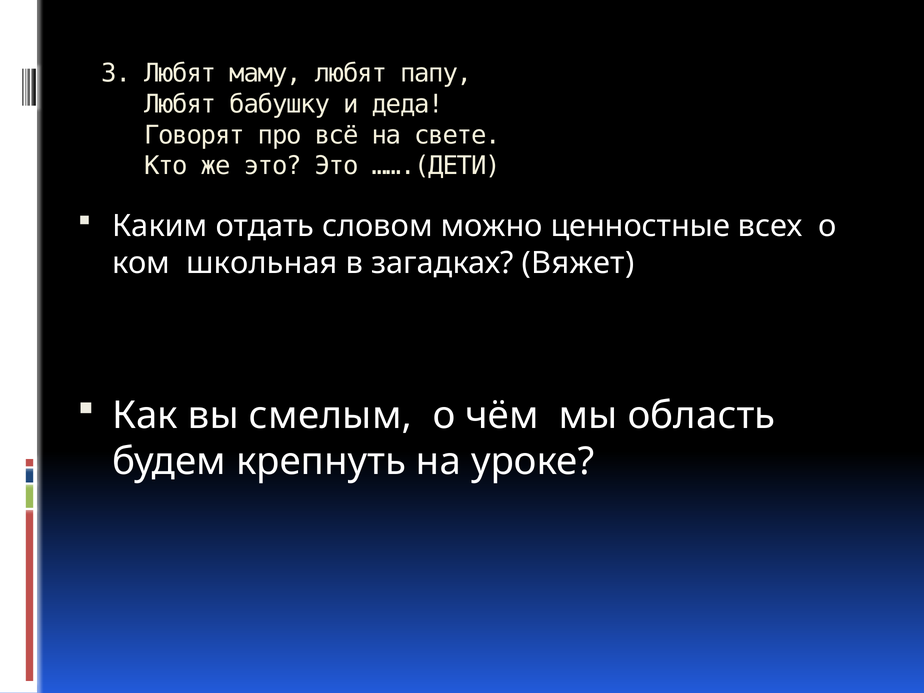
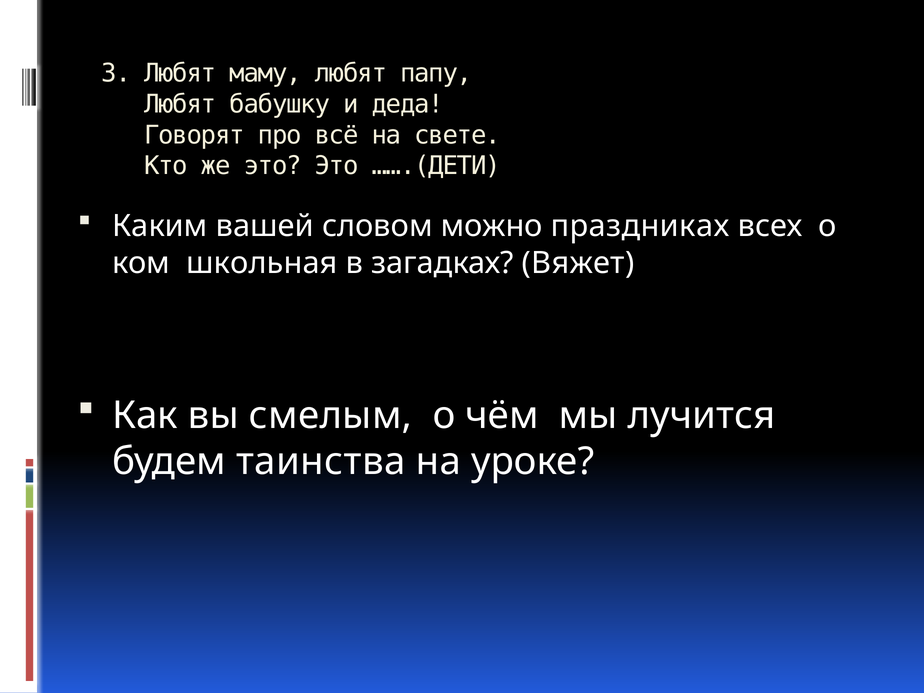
отдать: отдать -> вашей (265, 226)
ценностные: ценностные -> праздниках (640, 226)
область: область -> лучится (701, 415)
крепнуть: крепнуть -> таинства (321, 462)
